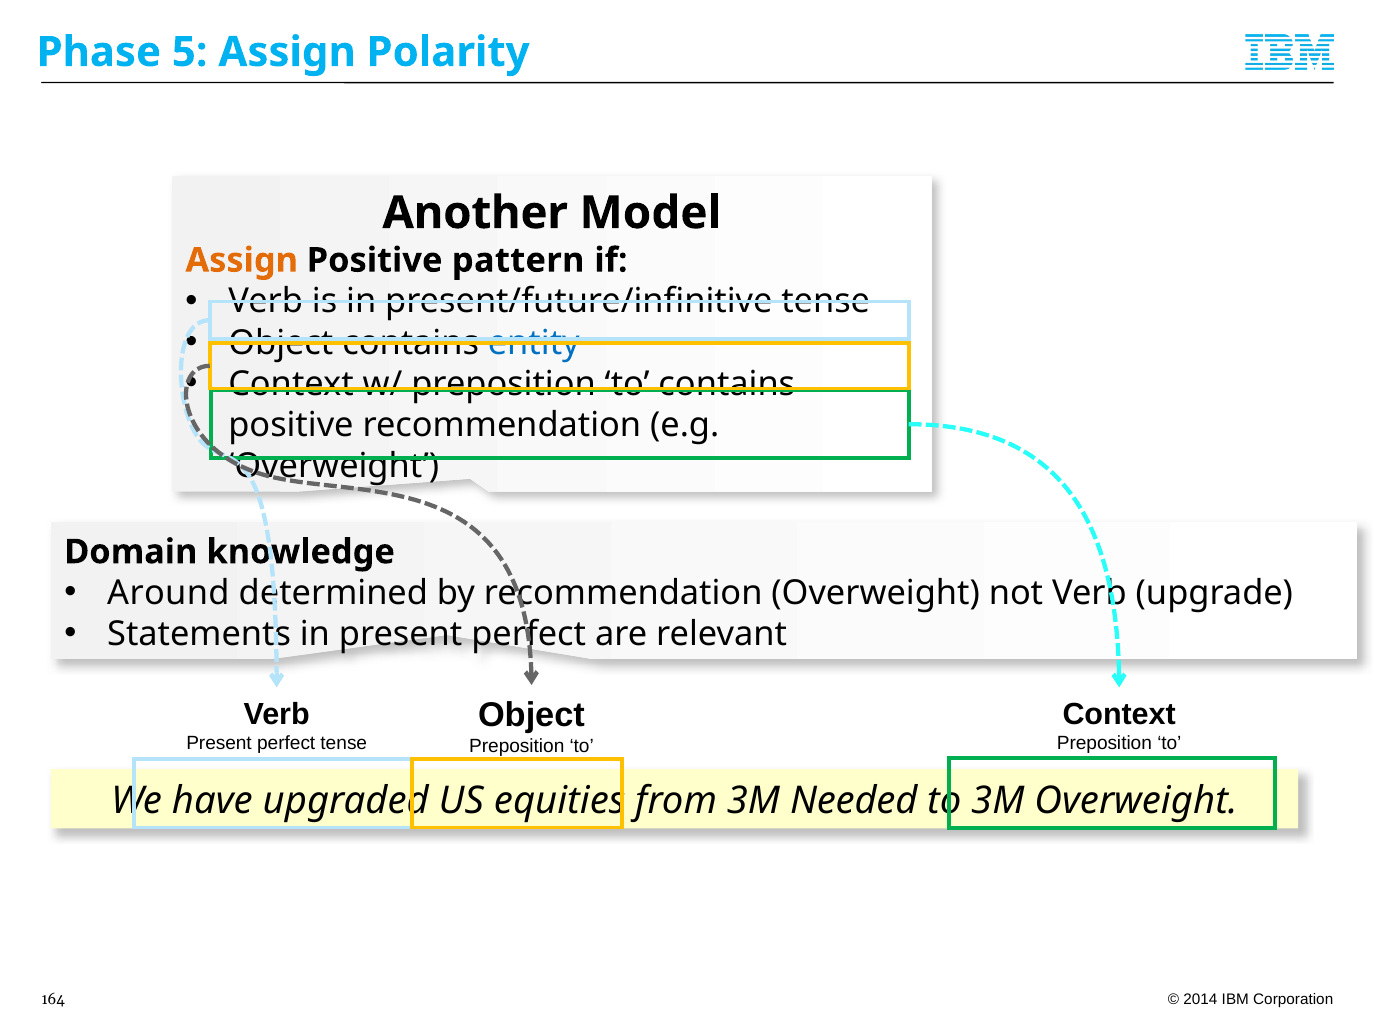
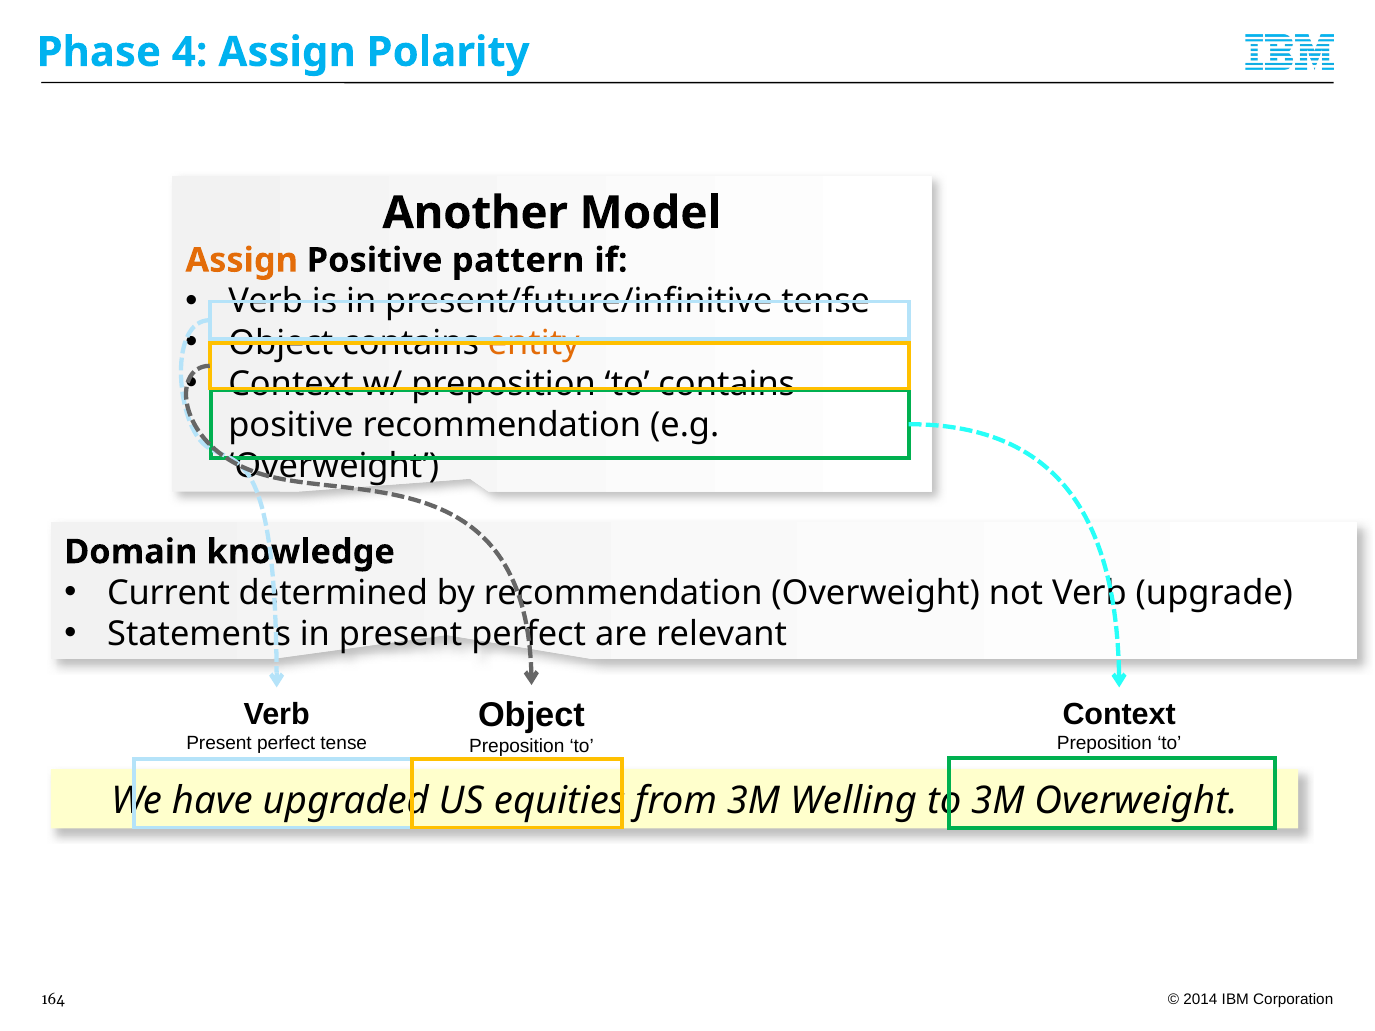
5: 5 -> 4 (190, 52)
entity colour: blue -> orange (534, 343)
Around: Around -> Current (169, 593)
Needed: Needed -> Welling (854, 802)
